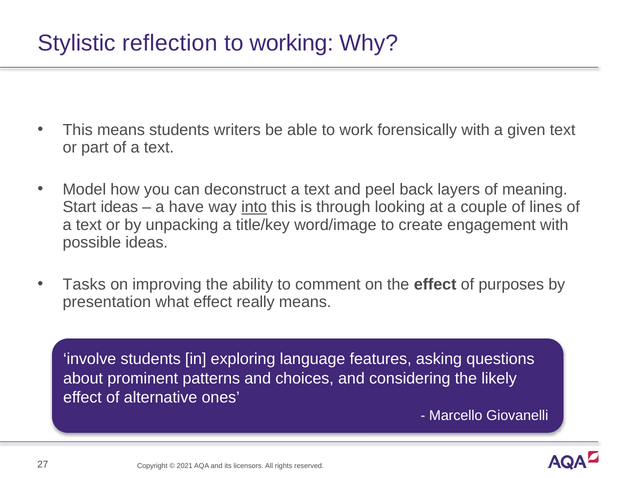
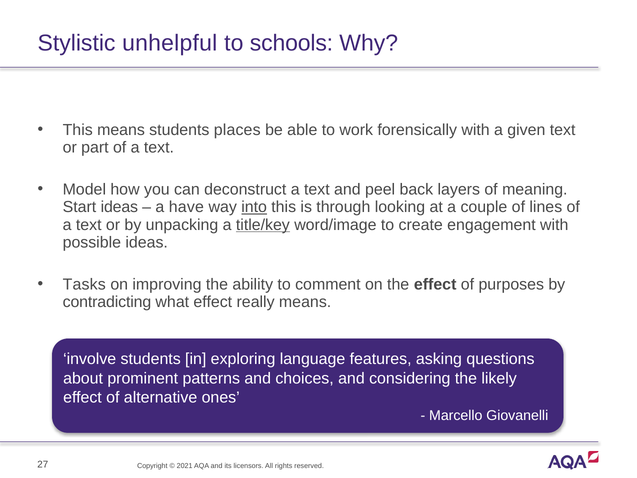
reflection: reflection -> unhelpful (170, 43)
working: working -> schools (291, 43)
writers: writers -> places (237, 130)
title/key underline: none -> present (263, 225)
presentation: presentation -> contradicting (107, 302)
